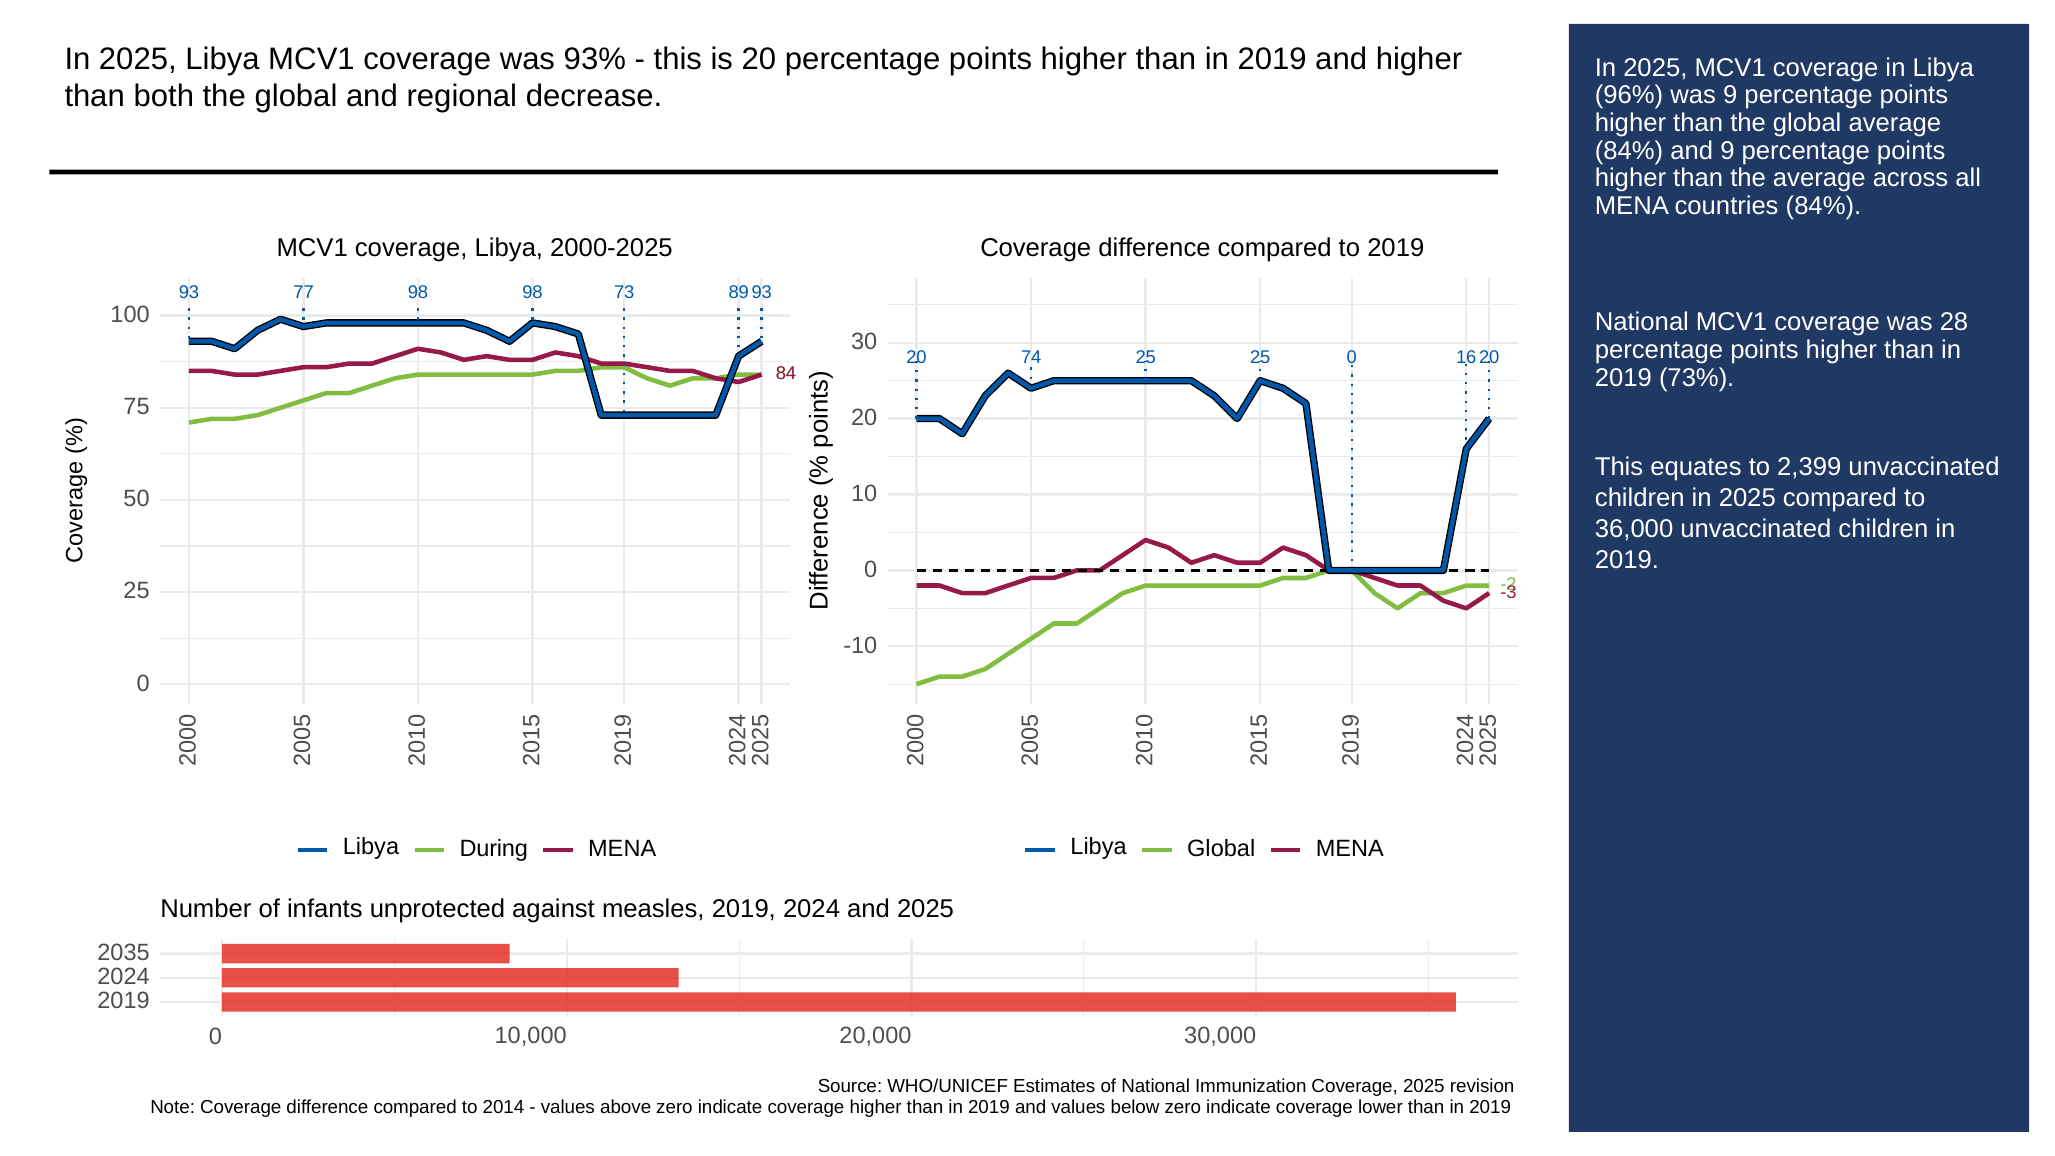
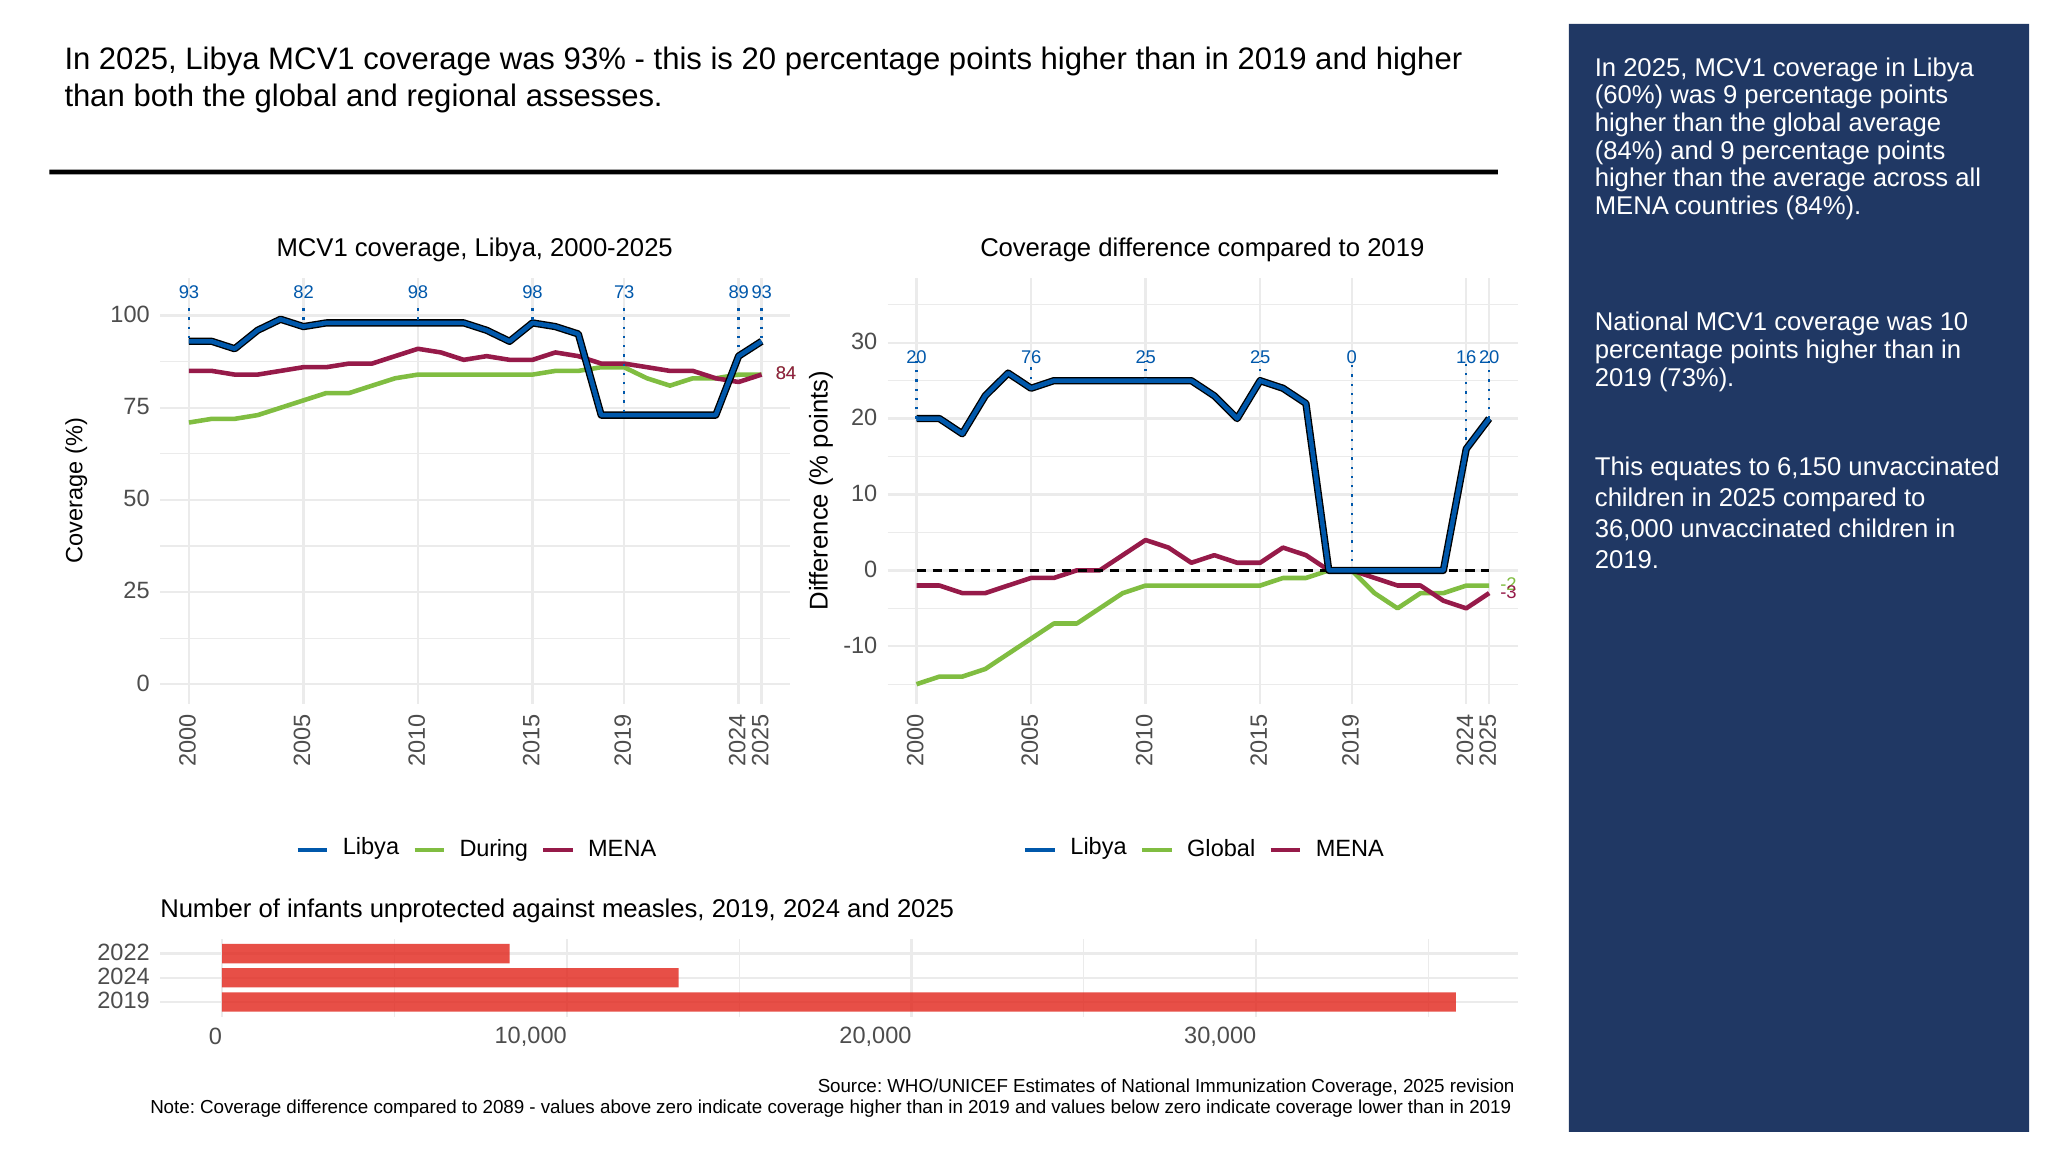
decrease: decrease -> assesses (594, 96)
96%: 96% -> 60% (1629, 95)
77: 77 -> 82 (304, 293)
was 28: 28 -> 10 (1954, 322)
74: 74 -> 76 (1031, 357)
2,399: 2,399 -> 6,150 (1809, 467)
2035: 2035 -> 2022 (124, 953)
2014: 2014 -> 2089 (504, 1107)
